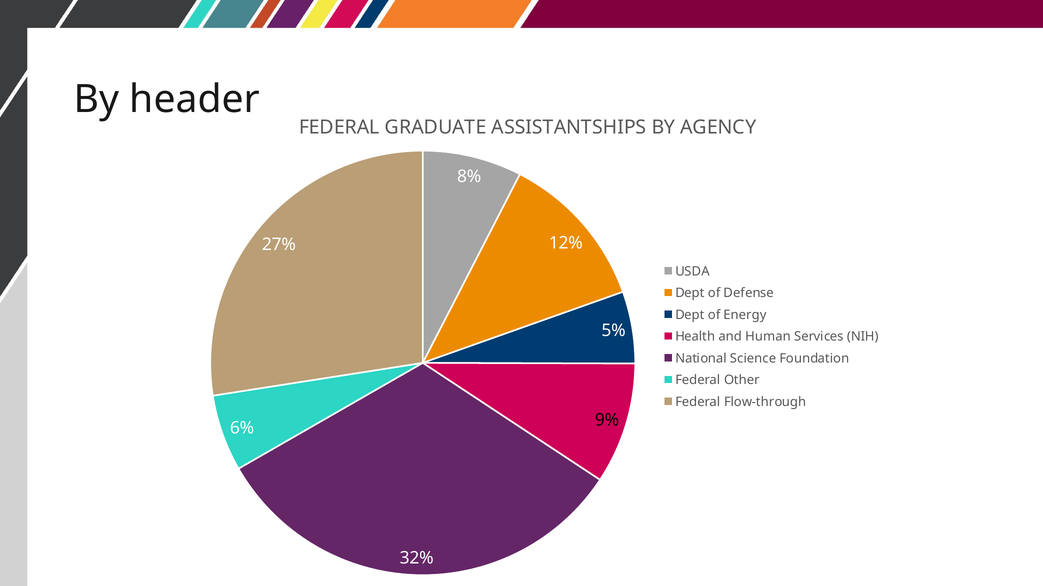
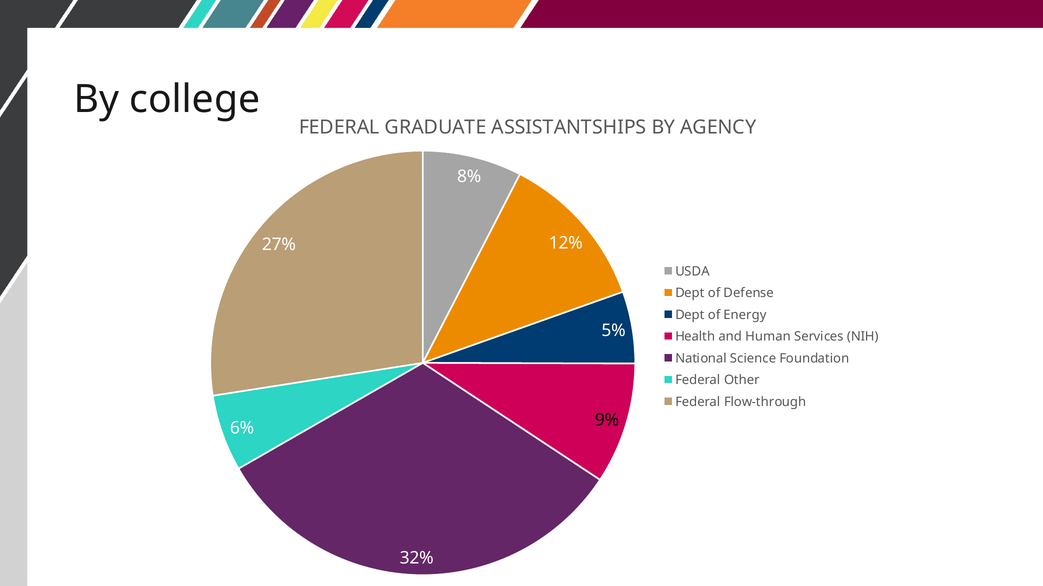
header: header -> college (195, 99)
